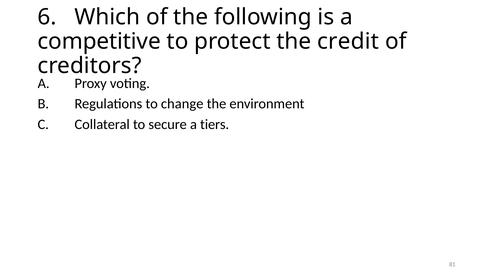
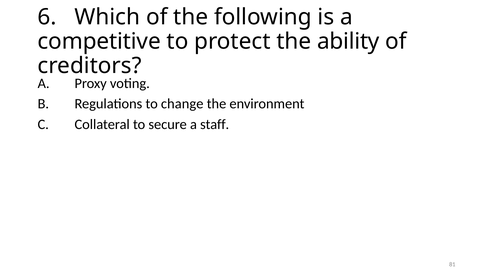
credit: credit -> ability (348, 41)
tiers: tiers -> staff (215, 125)
